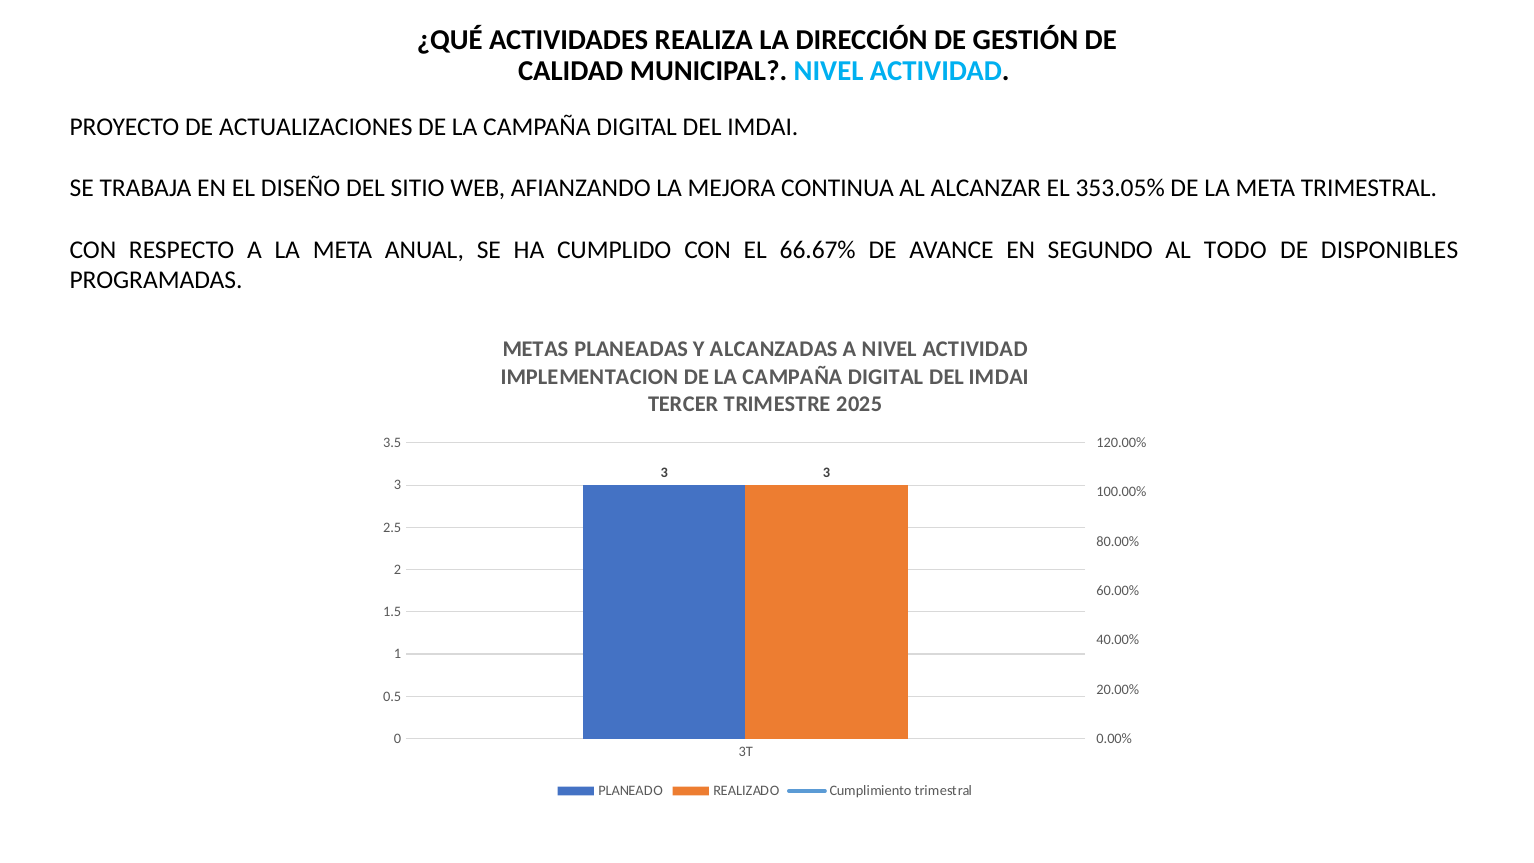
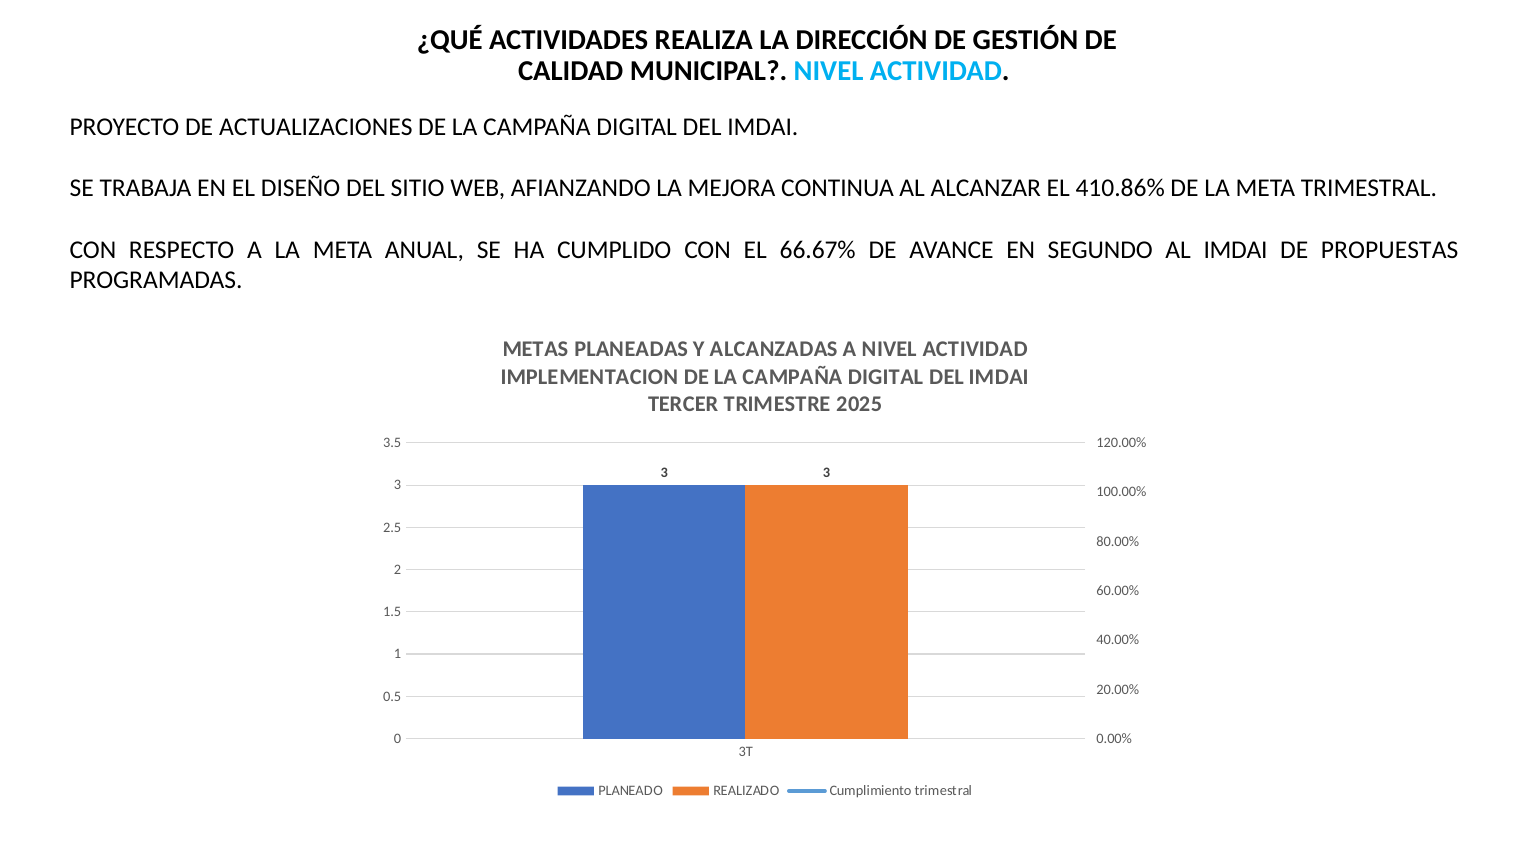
353.05%: 353.05% -> 410.86% (1120, 188)
AL TODO: TODO -> IMDAI (1236, 250)
DISPONIBLES: DISPONIBLES -> PROPUESTAS (1390, 250)
